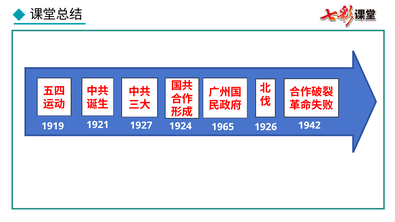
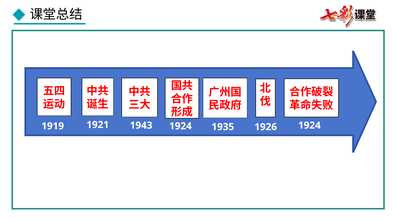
1942: 1942 -> 1924 (309, 125)
1927: 1927 -> 1943 (141, 126)
1965: 1965 -> 1935 (223, 127)
